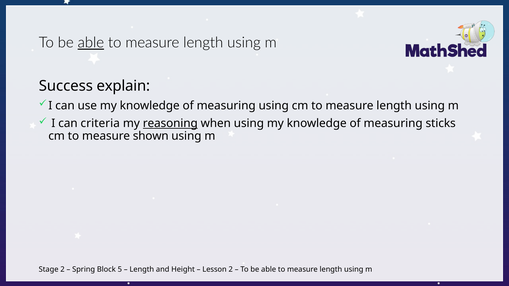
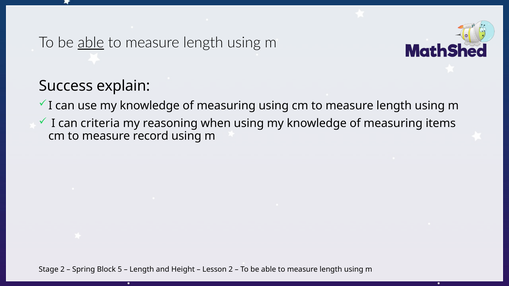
reasoning underline: present -> none (170, 124)
sticks: sticks -> items (441, 124)
shown: shown -> record (151, 136)
